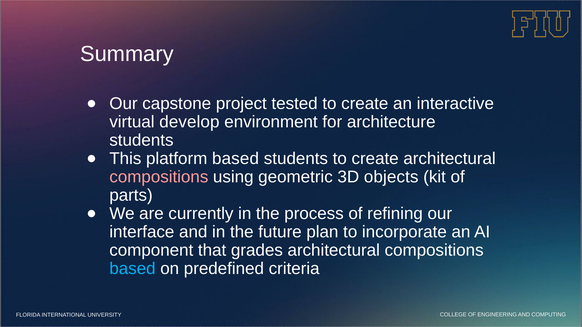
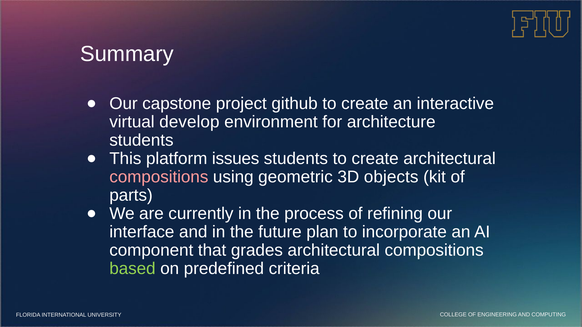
tested: tested -> github (295, 104)
platform based: based -> issues (236, 159)
based colour: light blue -> light green (132, 269)
